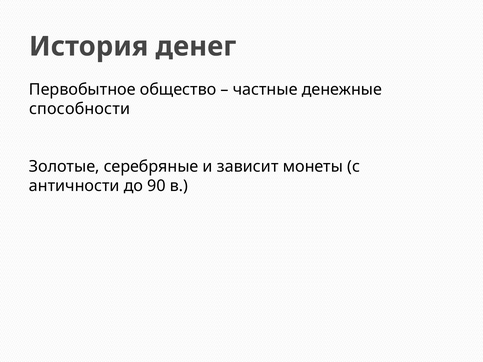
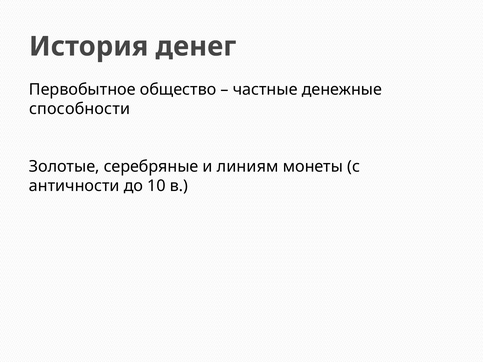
зависит: зависит -> линиям (248, 167)
90: 90 -> 10 (156, 186)
